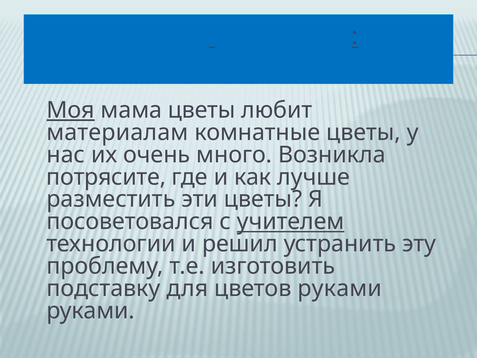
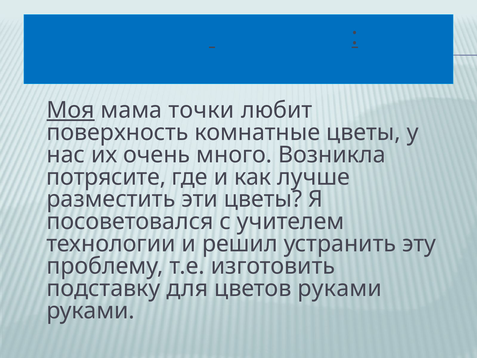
мама цветы: цветы -> точки (201, 110)
материалам: материалам -> поверхность (117, 132)
учителем underline: present -> none (291, 221)
